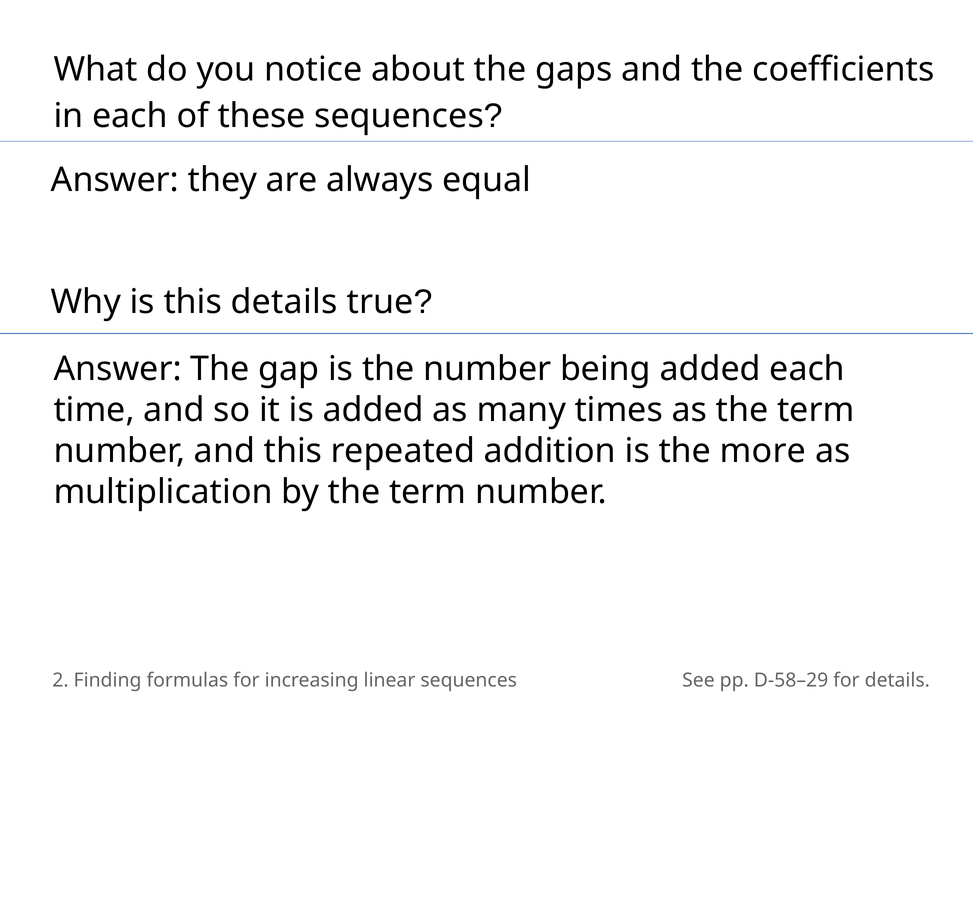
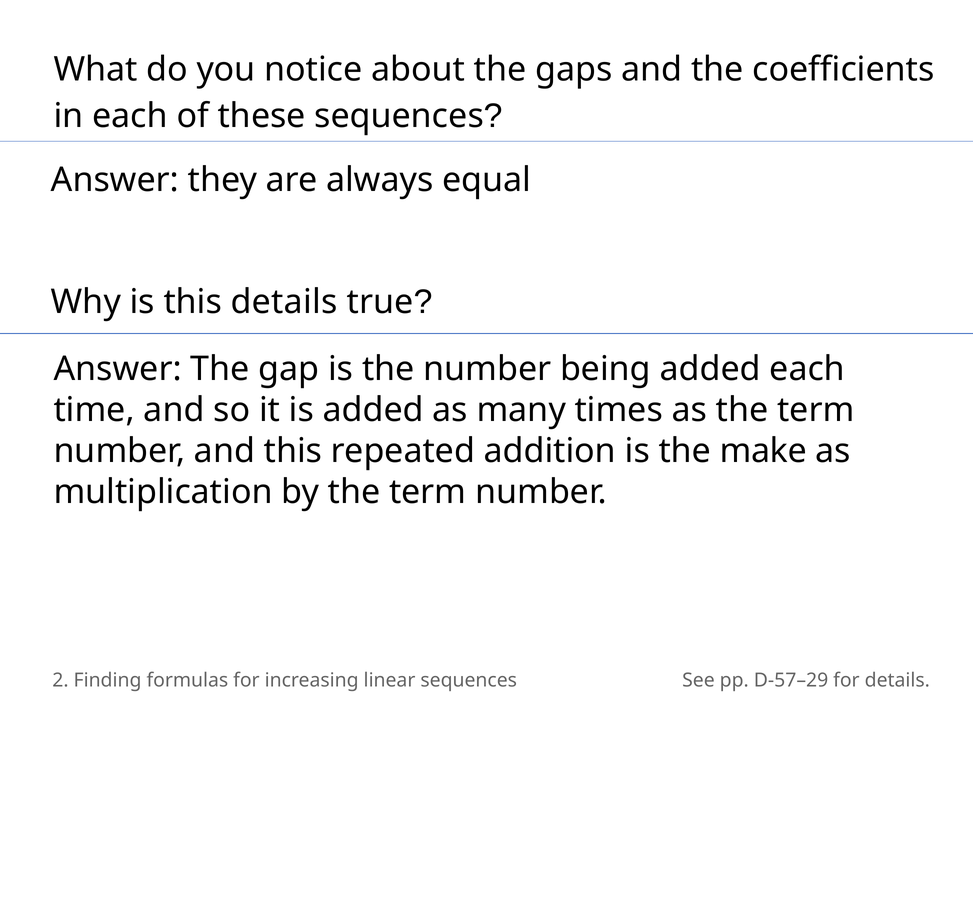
more: more -> make (763, 451)
D-58–29: D-58–29 -> D-57–29 (791, 680)
